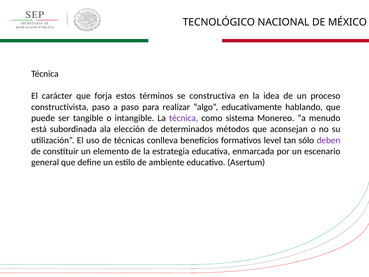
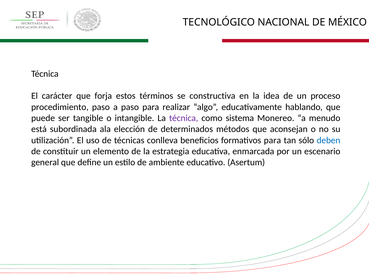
constructivista: constructivista -> procedimiento (60, 107)
formativos level: level -> para (272, 140)
deben colour: purple -> blue (328, 140)
